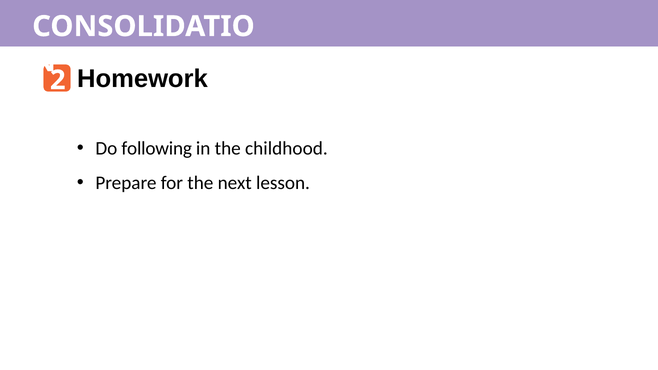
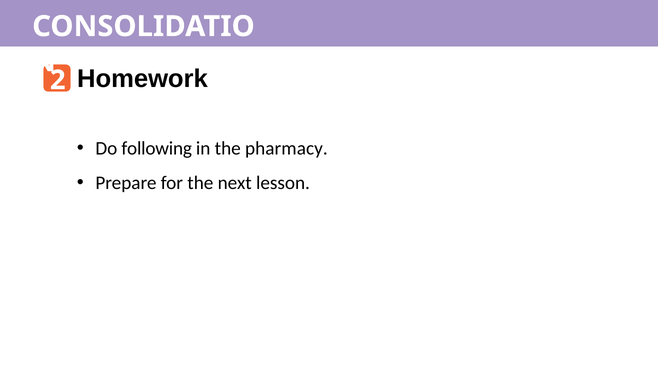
childhood: childhood -> pharmacy (286, 148)
